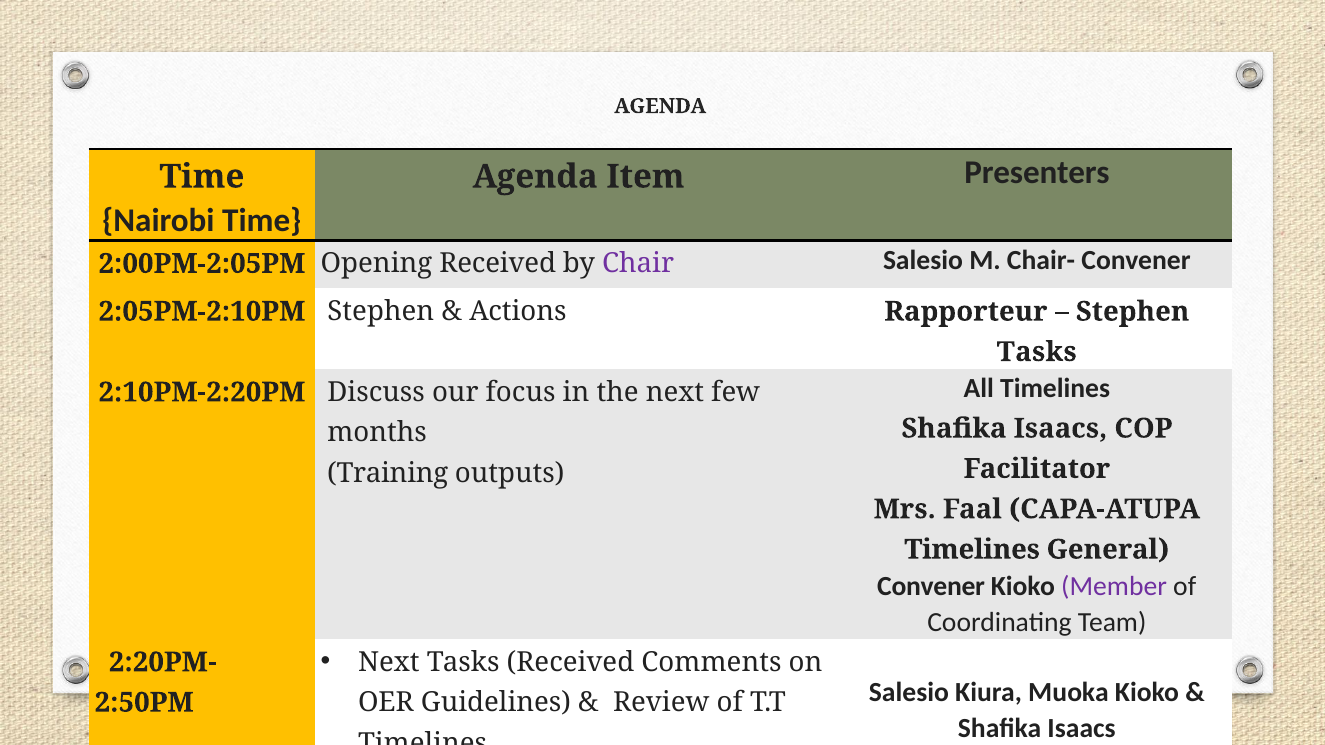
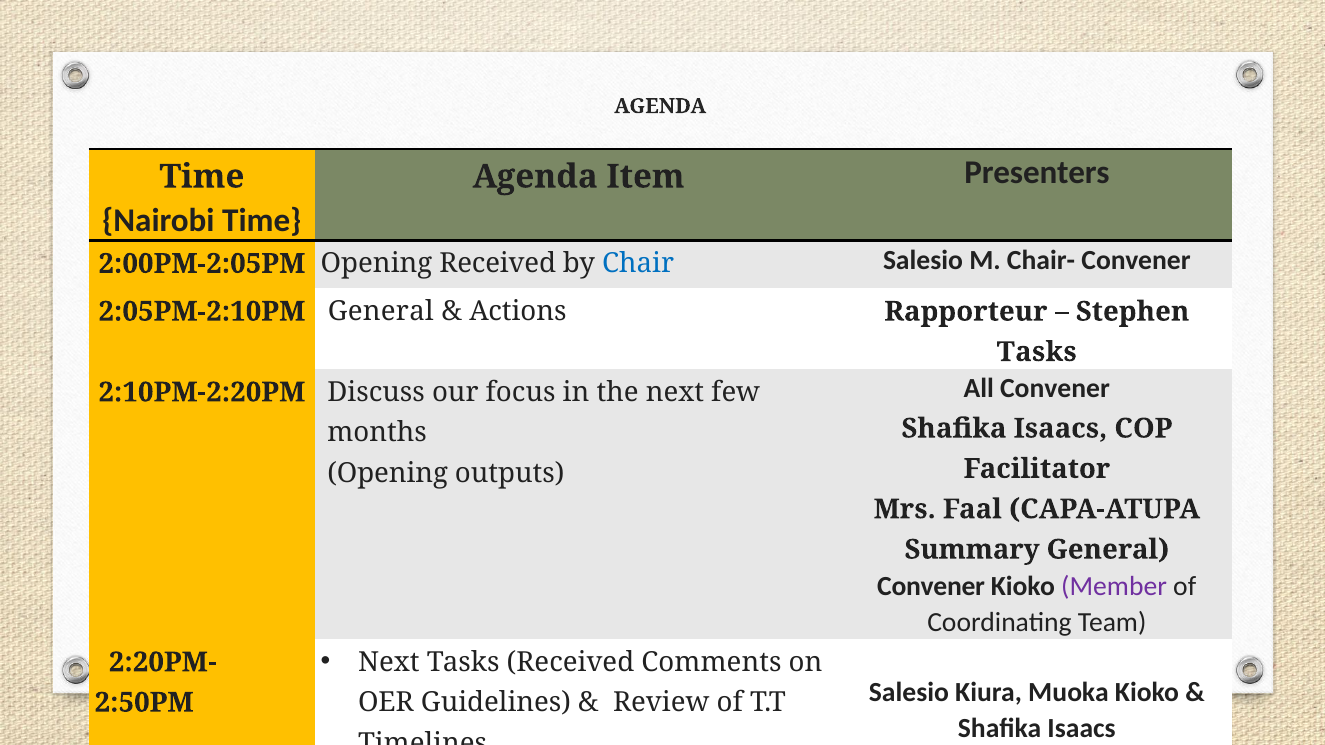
Chair colour: purple -> blue (638, 264)
2:05PM-2:10PM Stephen: Stephen -> General (381, 312)
All Timelines: Timelines -> Convener (1055, 389)
Training: Training -> Opening (388, 473)
Timelines: Timelines -> Summary (972, 550)
